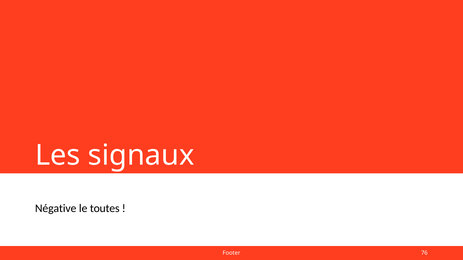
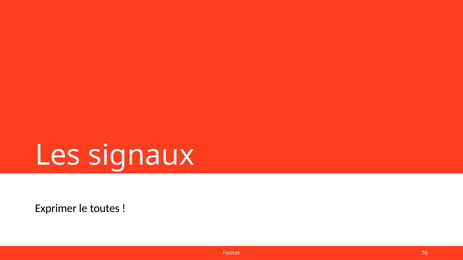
Négative: Négative -> Exprimer (56, 209)
